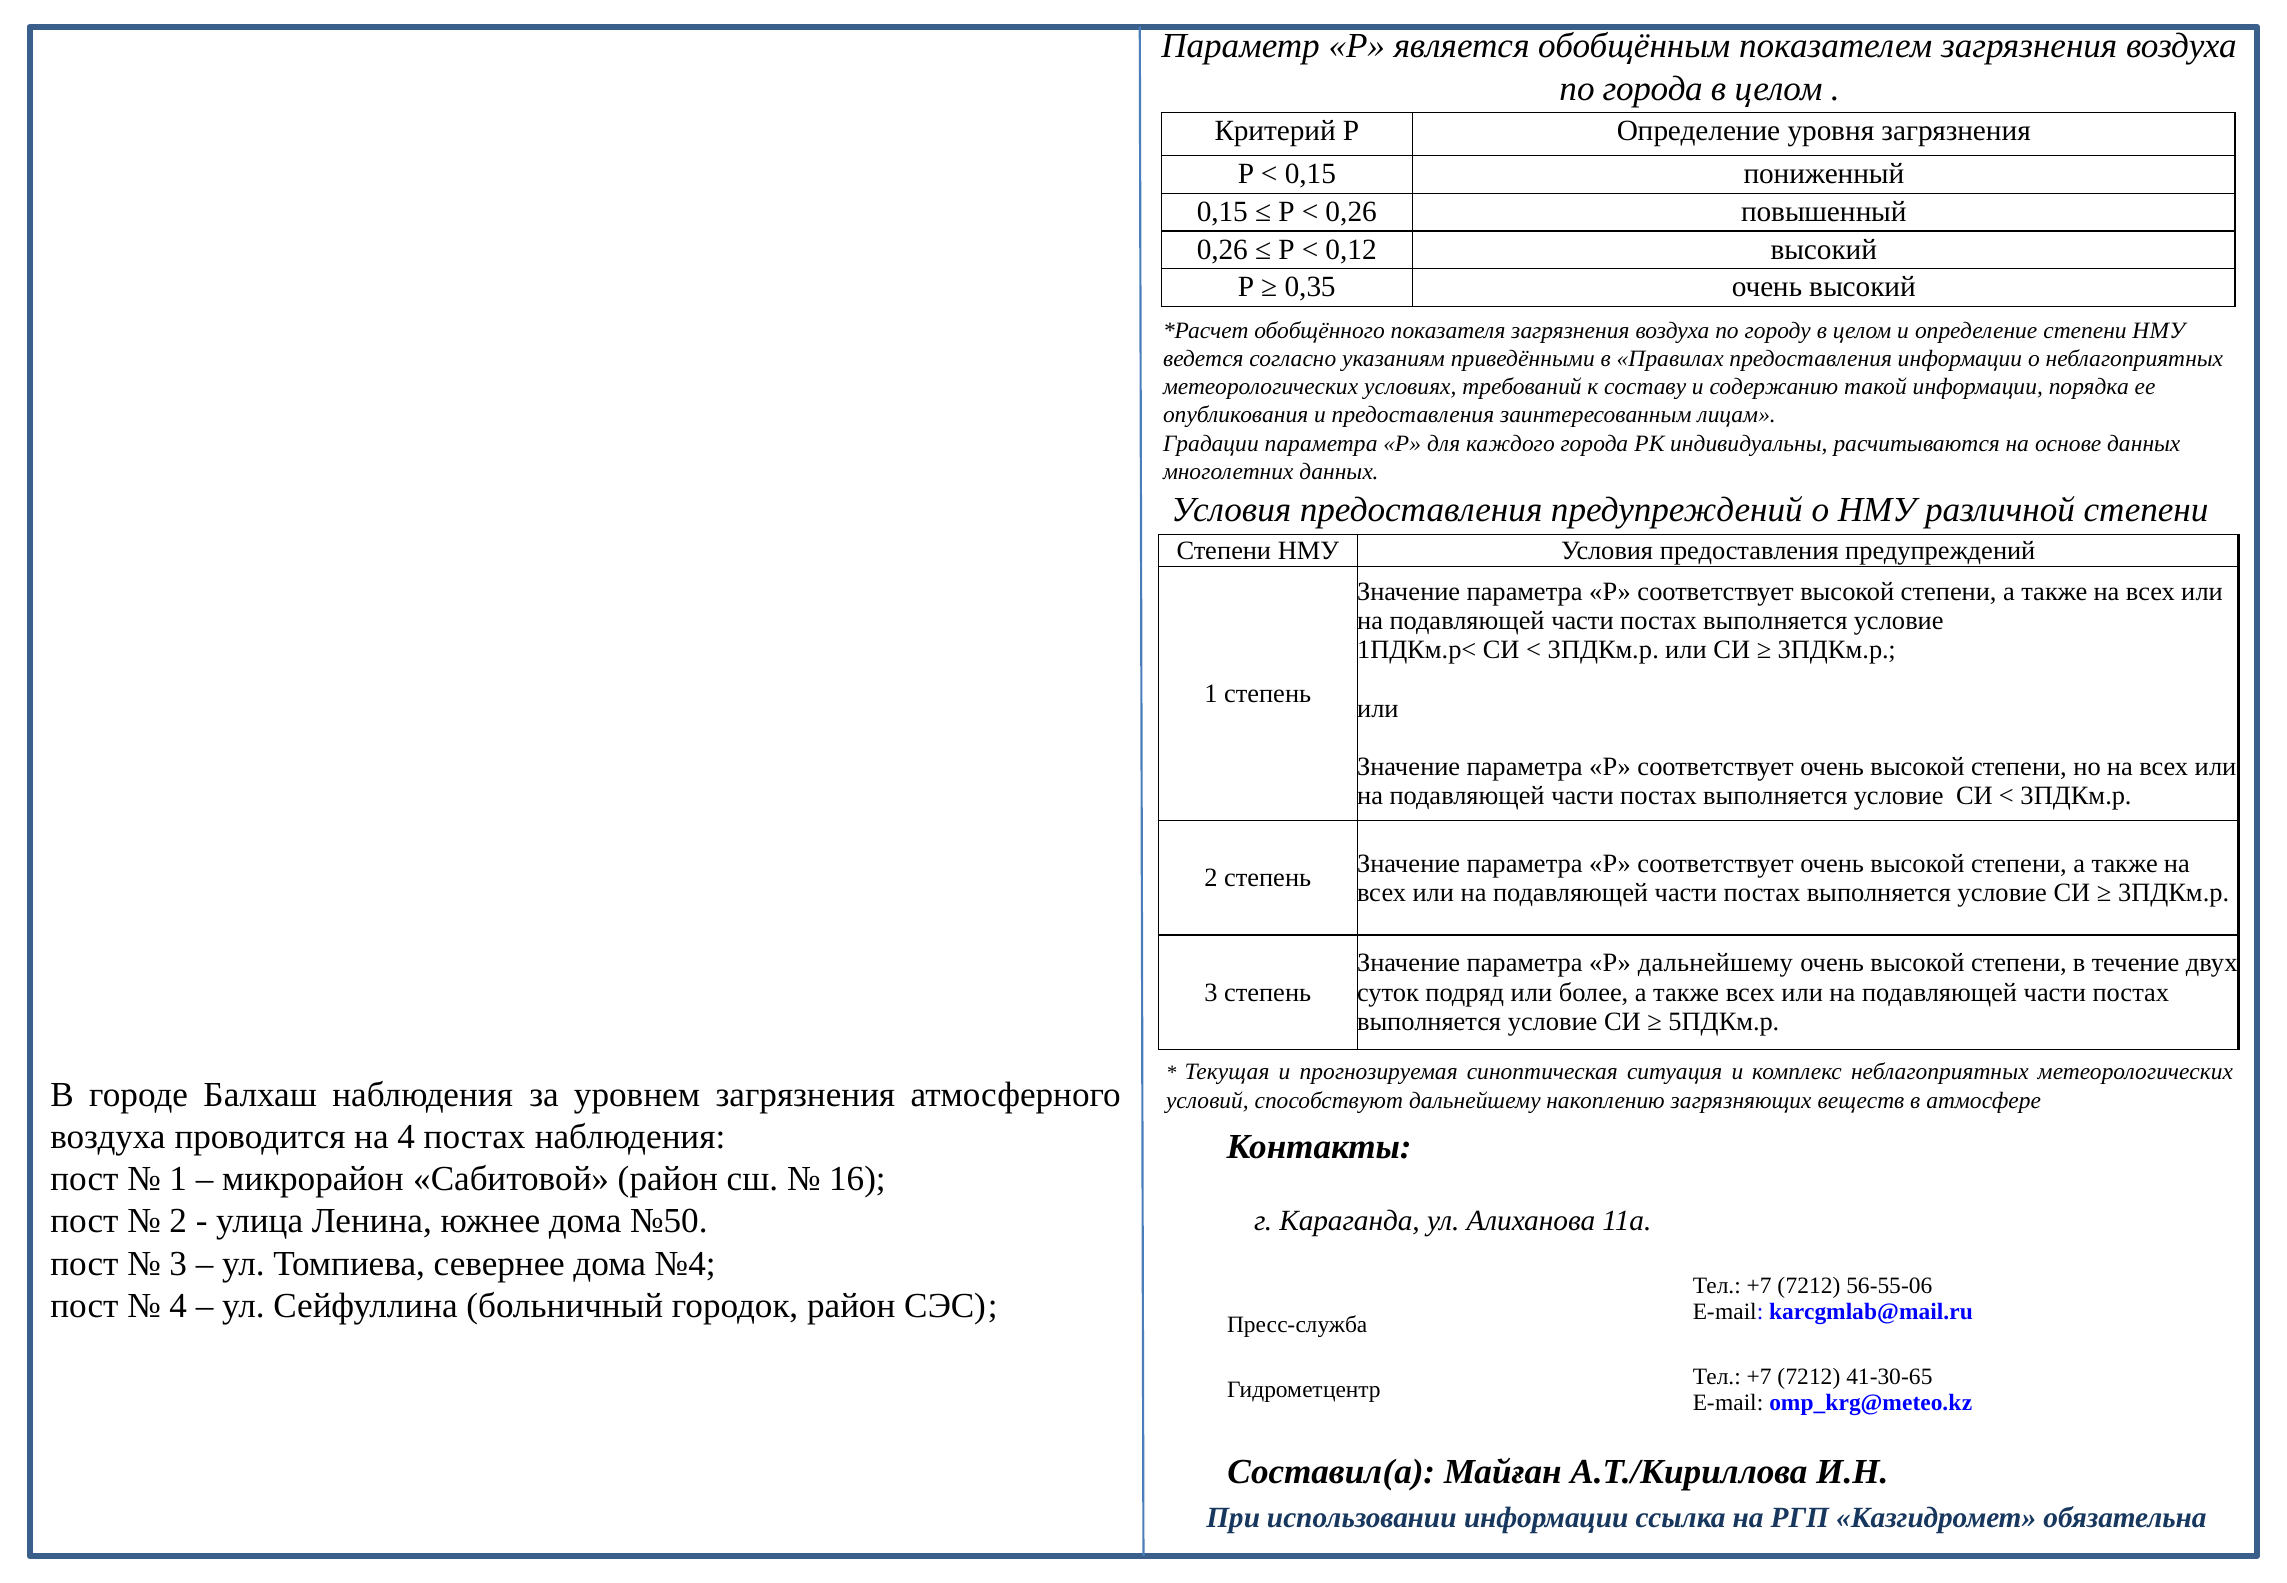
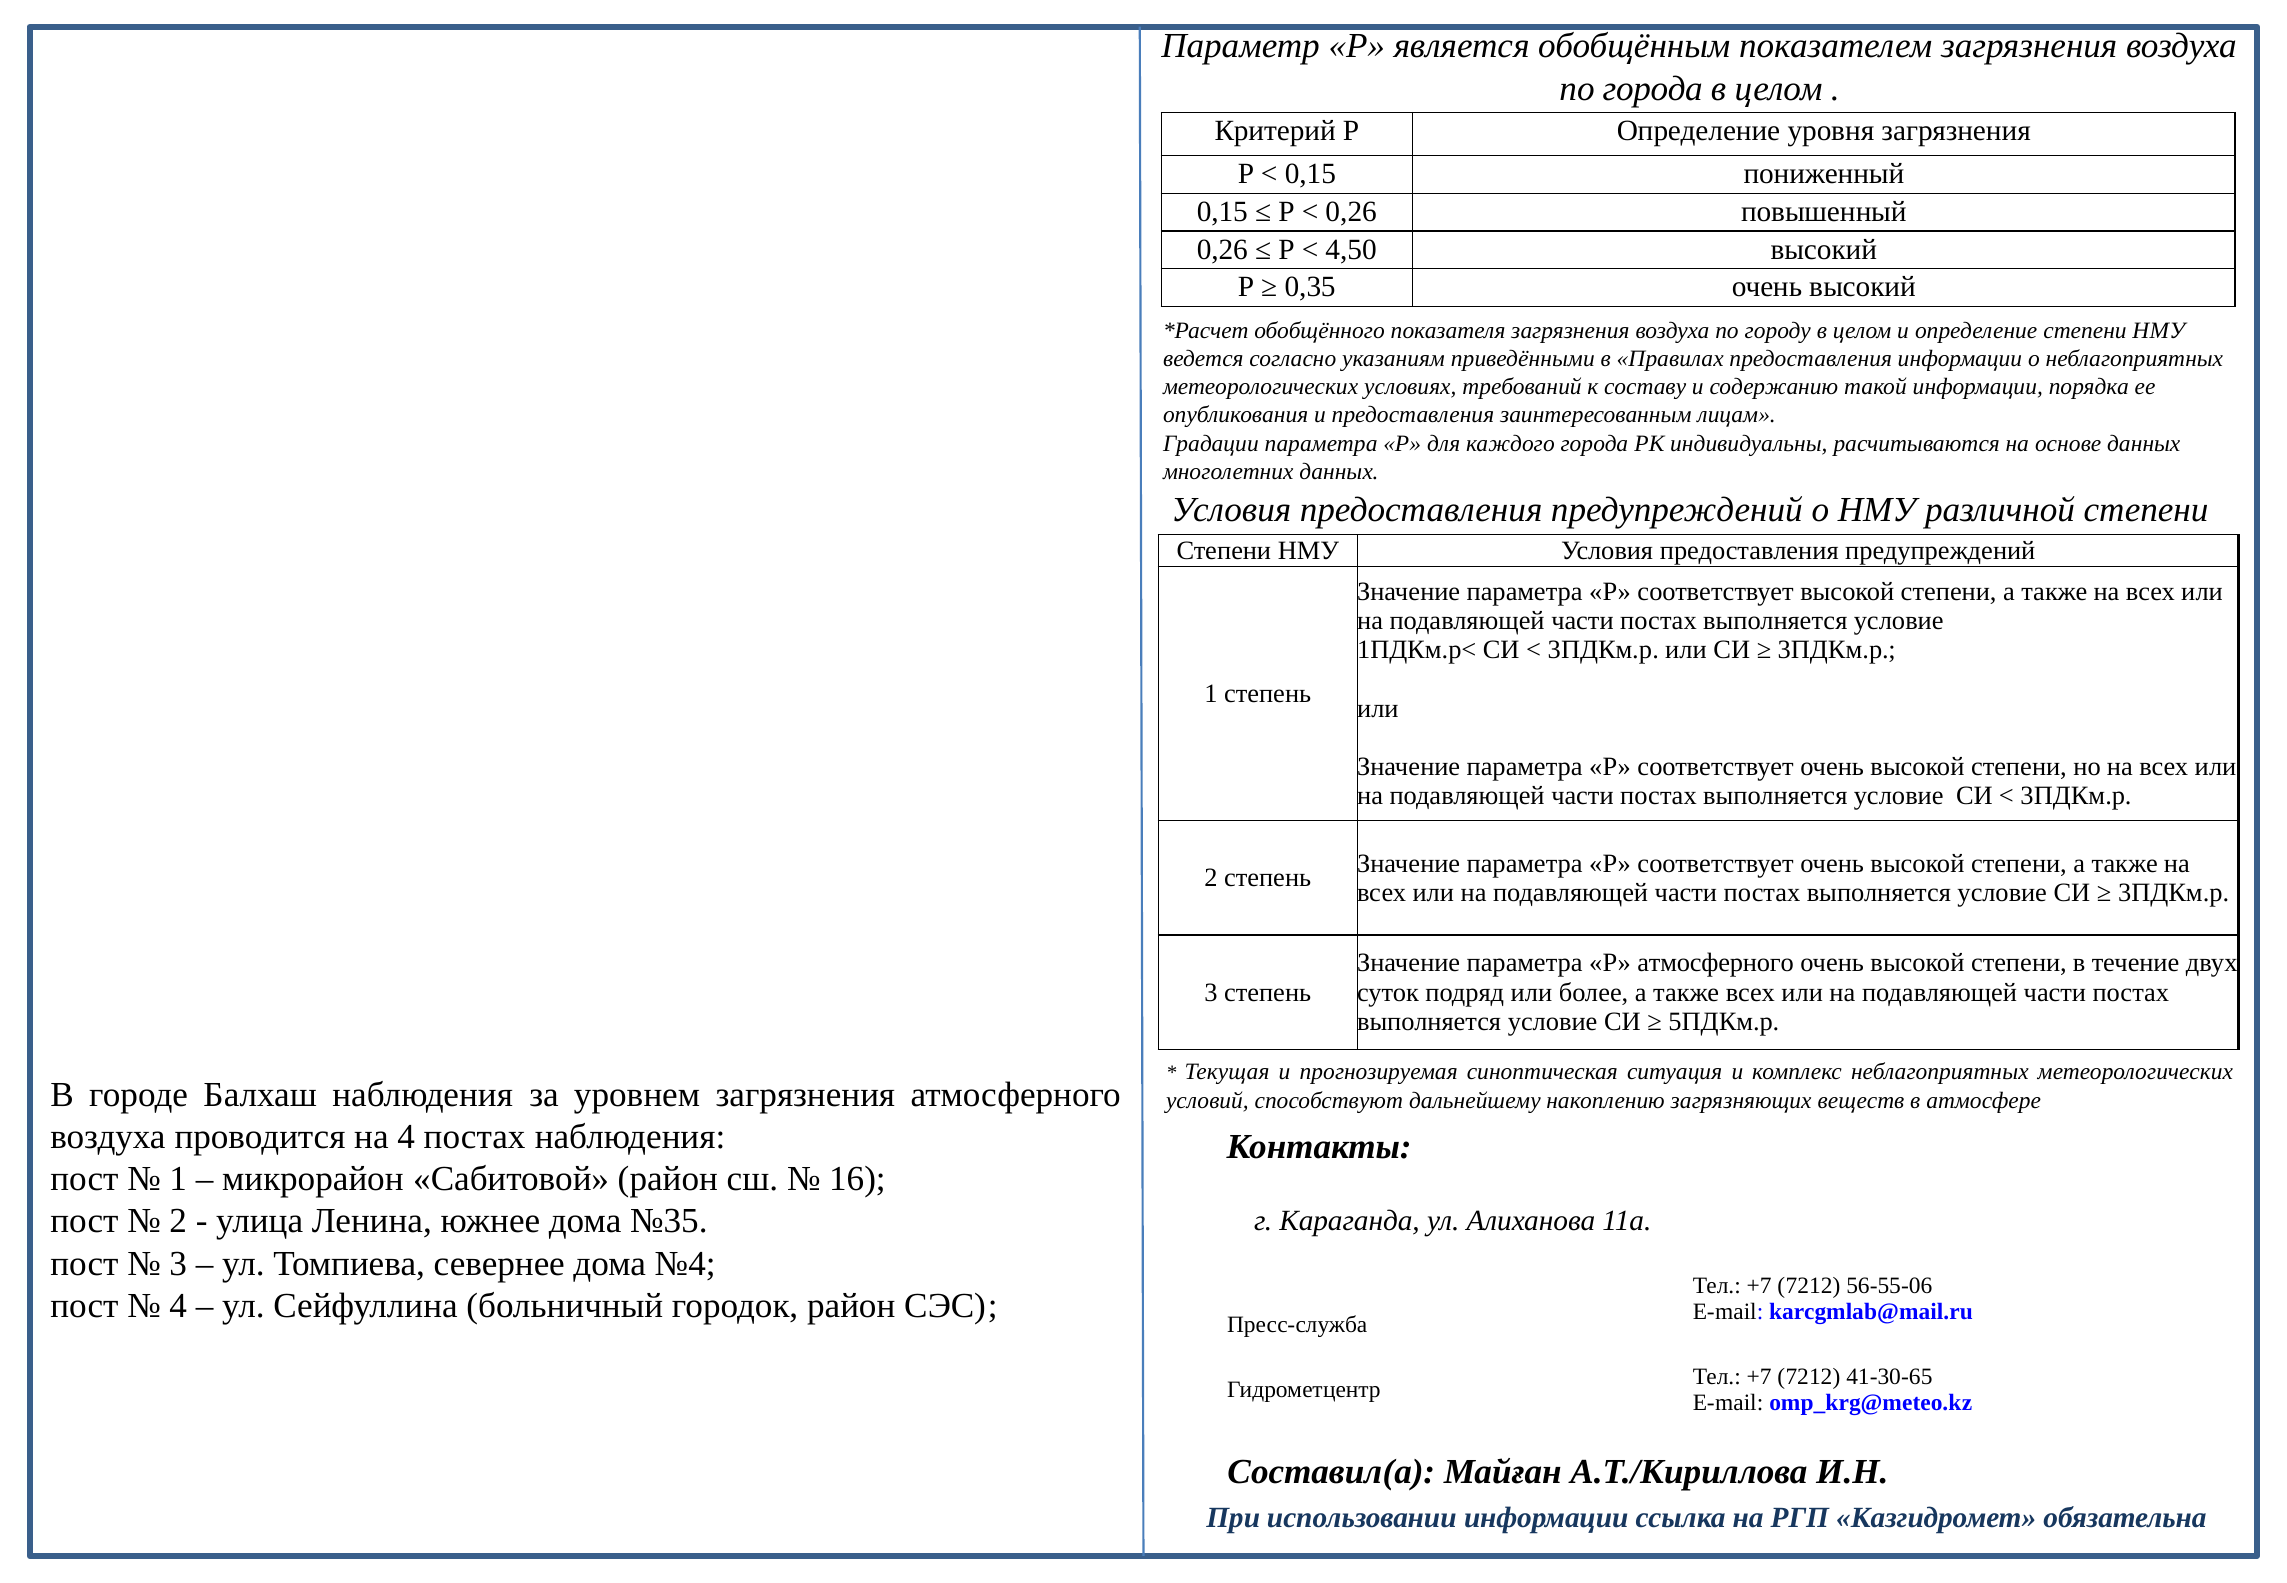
0,12: 0,12 -> 4,50 (1351, 250)
Р дальнейшему: дальнейшему -> атмосферного (1716, 963)
№50: №50 -> №35 (669, 1221)
